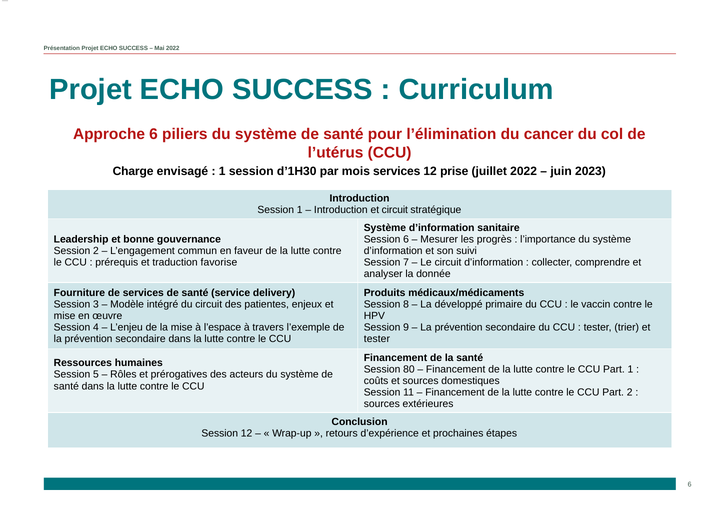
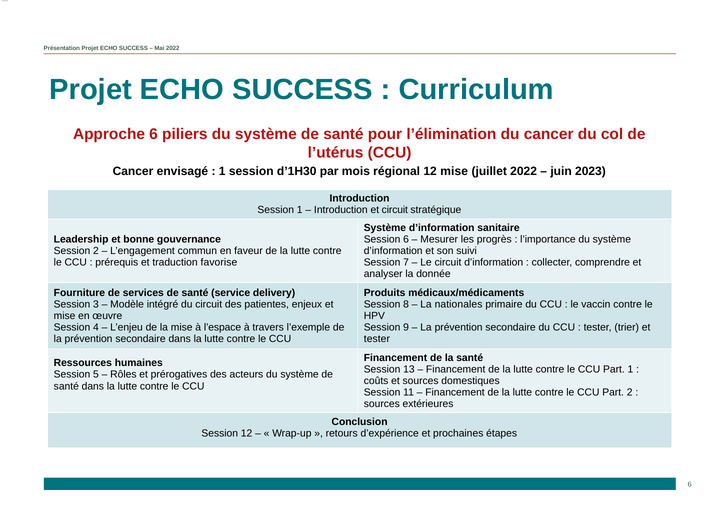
Charge: Charge -> Cancer (133, 171)
mois services: services -> régional (397, 171)
12 prise: prise -> mise (454, 171)
développé: développé -> nationales (459, 304)
80: 80 -> 13 (409, 369)
